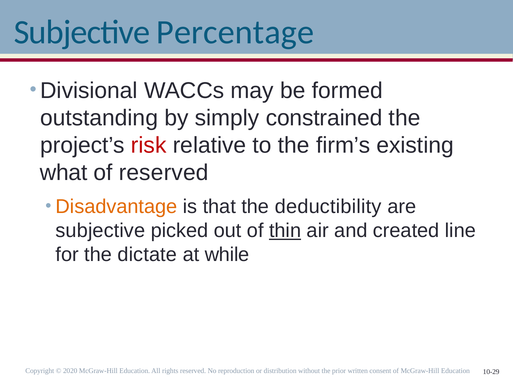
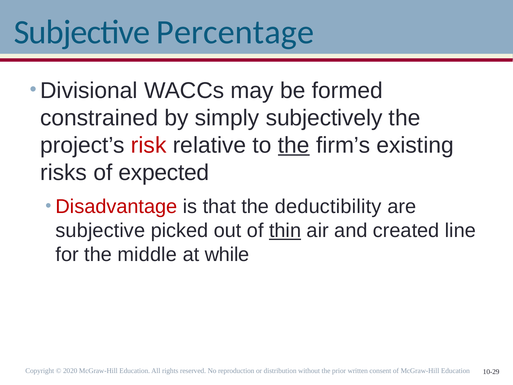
outstanding: outstanding -> constrained (99, 118)
constrained: constrained -> subjectively (324, 118)
the underline: none -> present (294, 145)
what: what -> risks (64, 173)
of reserved: reserved -> expected (164, 173)
Disadvantage colour: orange -> red (116, 207)
dictate: dictate -> middle (147, 255)
